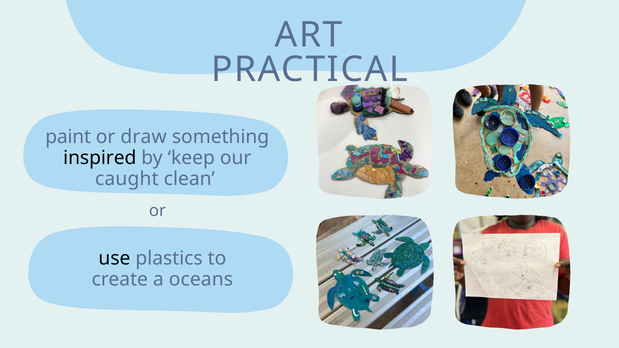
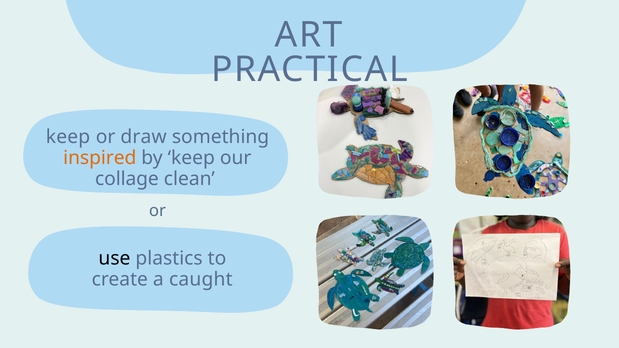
paint: paint -> keep (68, 137)
inspired colour: black -> orange (100, 158)
caught: caught -> collage (127, 179)
oceans: oceans -> caught (201, 280)
